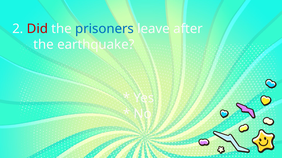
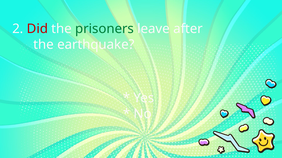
prisoners colour: blue -> green (105, 29)
